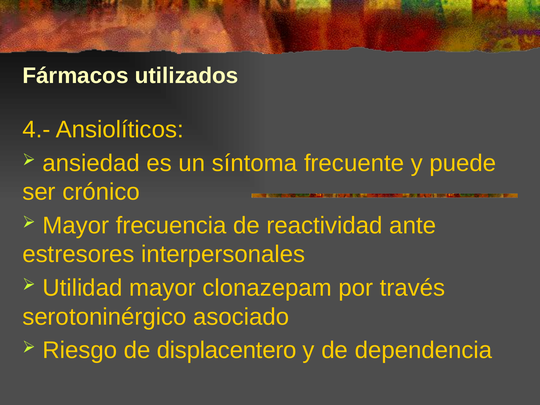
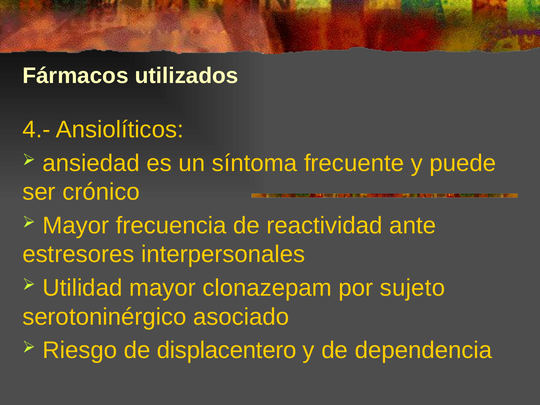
través: través -> sujeto (412, 288)
